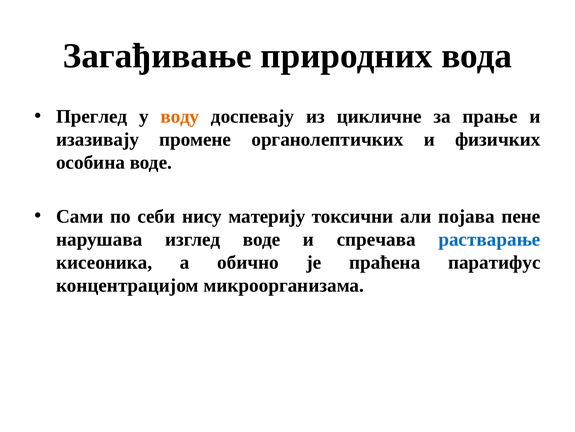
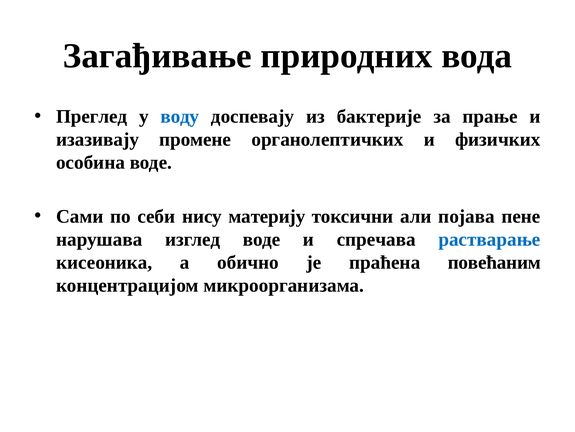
воду colour: orange -> blue (180, 116)
цикличне: цикличне -> бактерије (379, 116)
паратифус: паратифус -> повећаним (494, 262)
